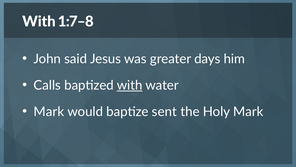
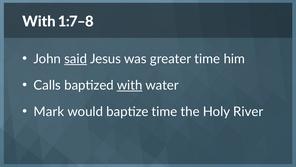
said underline: none -> present (76, 59)
greater days: days -> time (207, 59)
baptize sent: sent -> time (164, 111)
Holy Mark: Mark -> River (248, 111)
